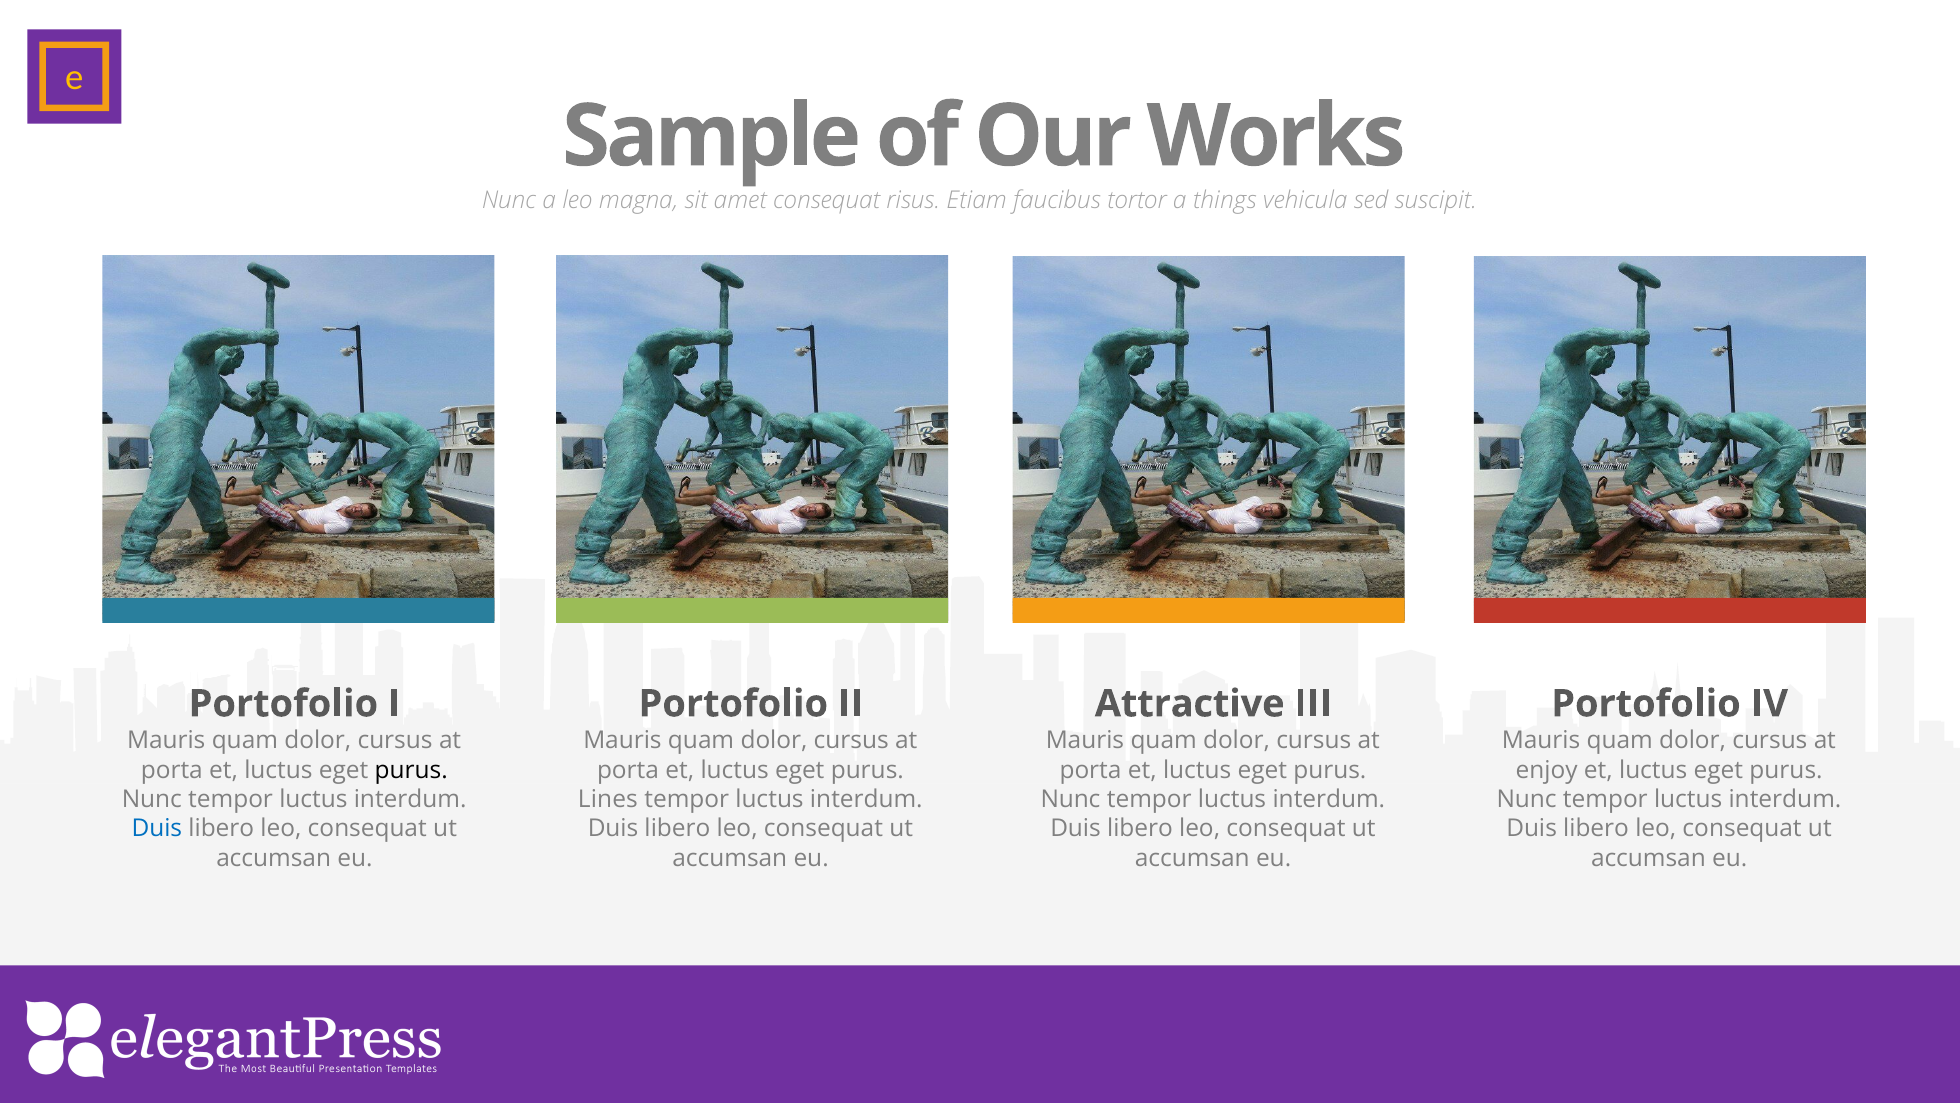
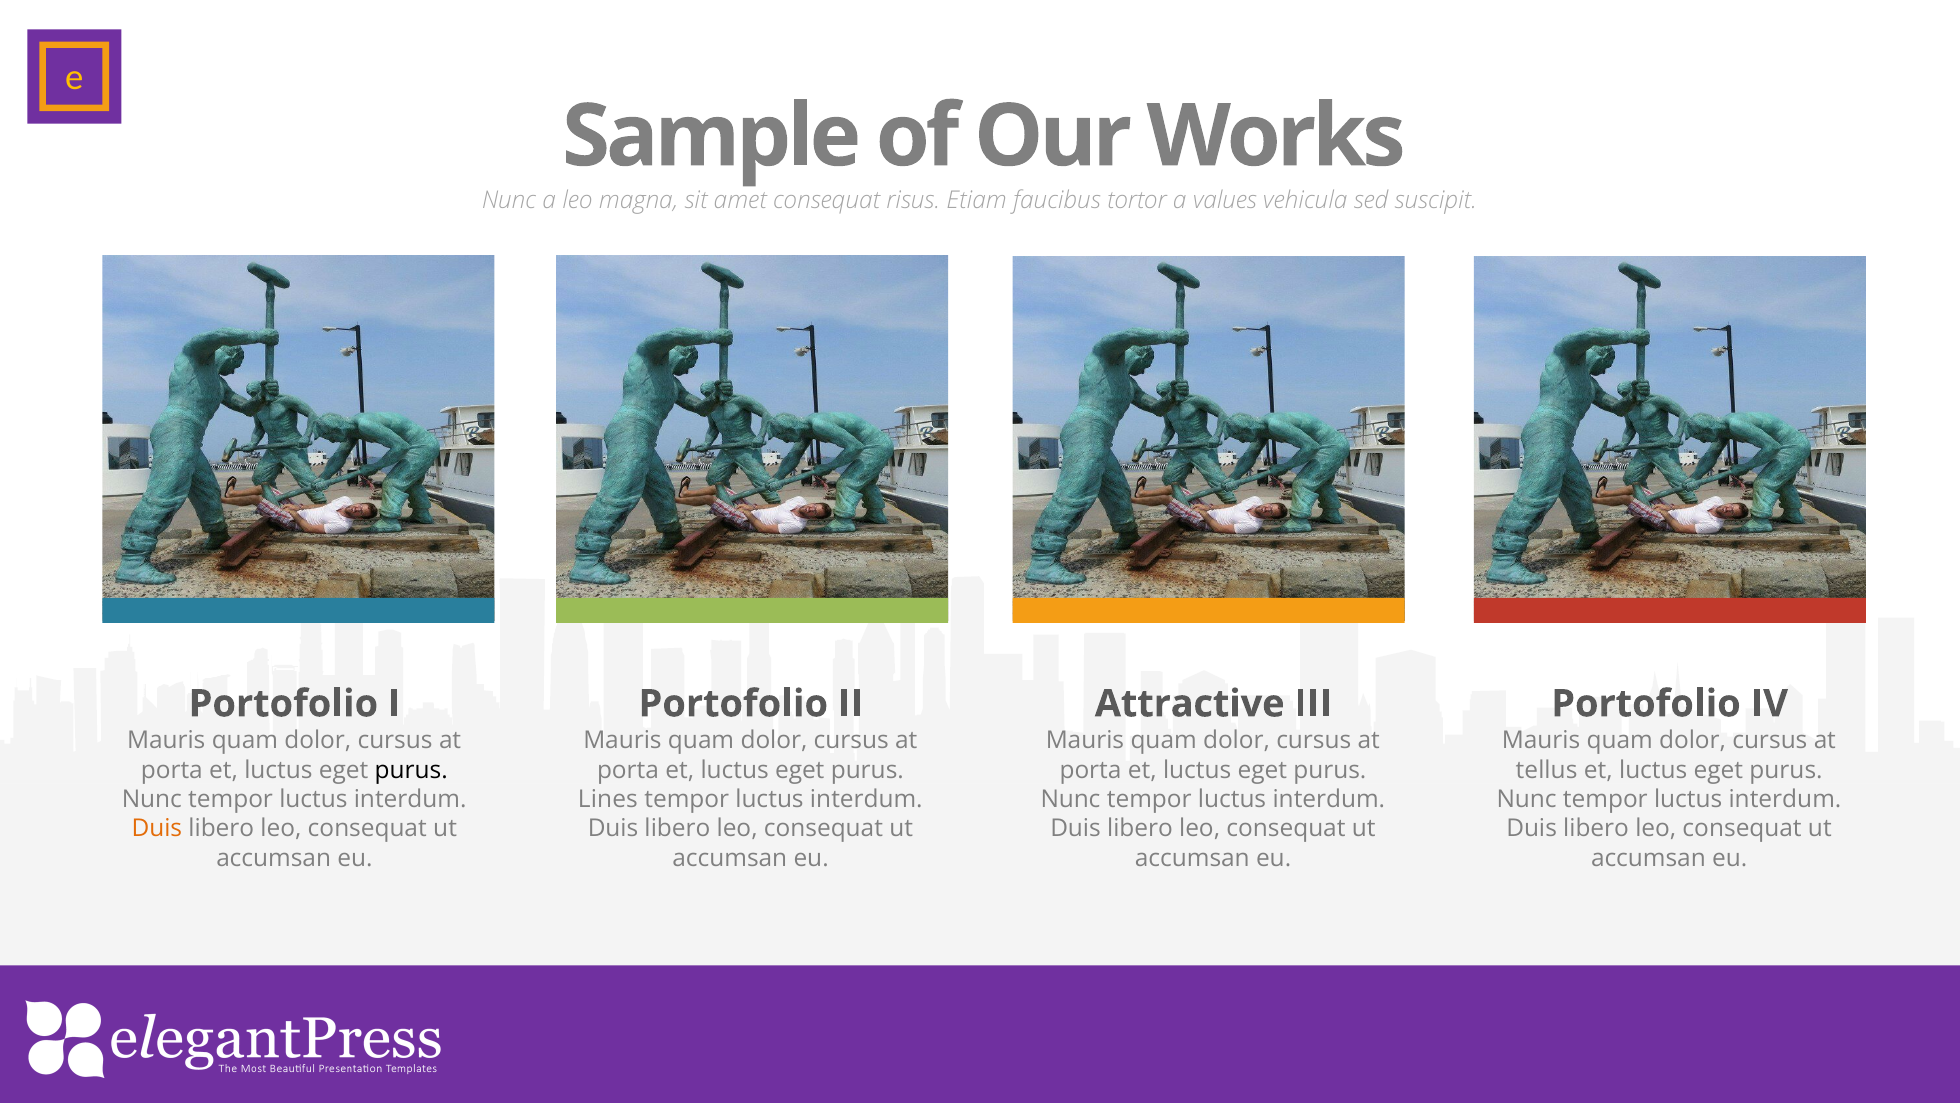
things: things -> values (1225, 200)
enjoy: enjoy -> tellus (1547, 770)
Duis colour: blue -> orange (157, 828)
